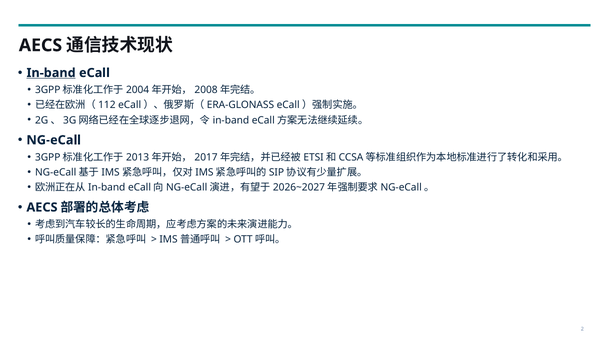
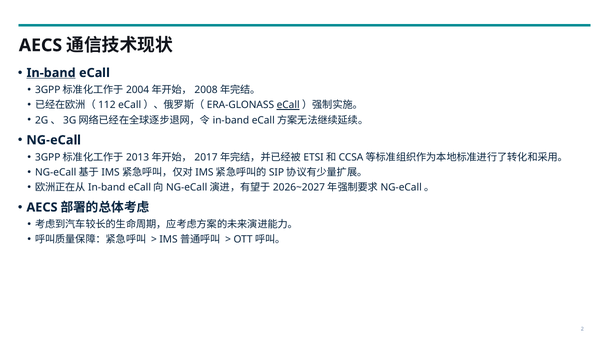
eCall underline: none -> present (288, 105)
